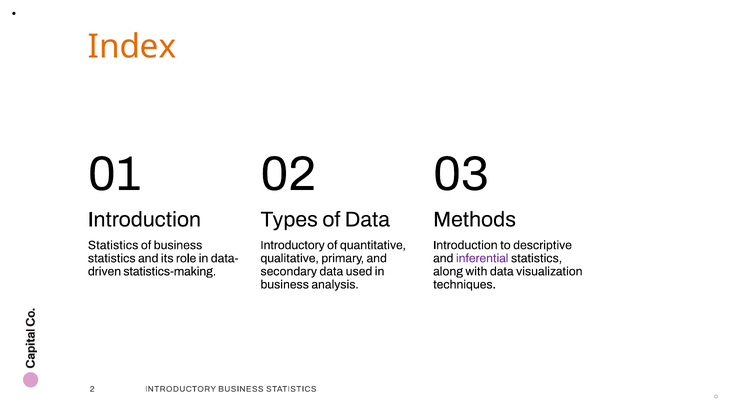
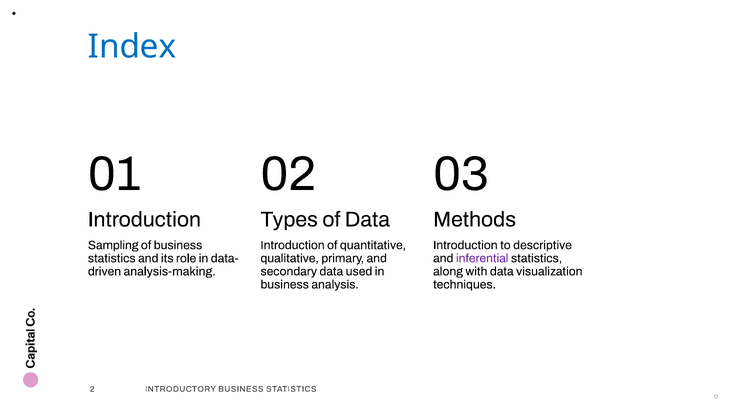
Index colour: orange -> blue (132, 47)
Statistics: Statistics -> Sampling (113, 245)
Introductory: Introductory -> Introduction (293, 245)
statistics-making: statistics-making -> analysis-making (170, 271)
